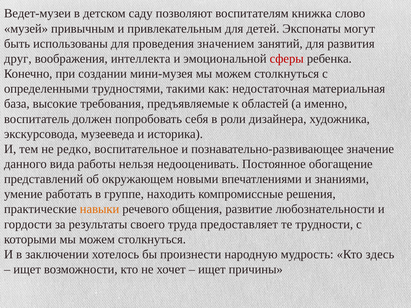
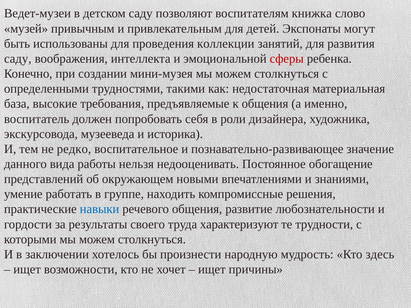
значением: значением -> коллекции (226, 44)
друг: друг -> саду (18, 59)
к областей: областей -> общения (265, 104)
навыки colour: orange -> blue (100, 209)
предоставляет: предоставляет -> характеризуют (239, 224)
